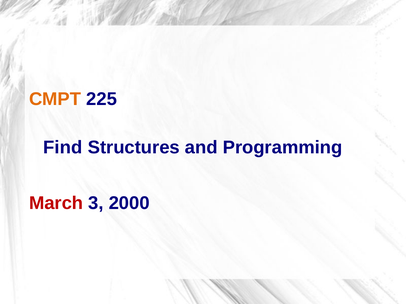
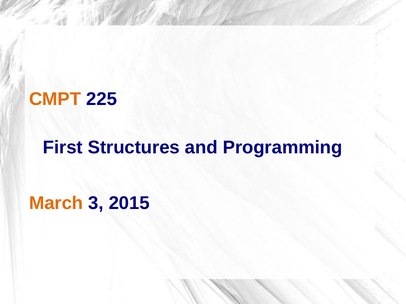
Find: Find -> First (63, 148)
March colour: red -> orange (56, 203)
2000: 2000 -> 2015 (129, 203)
